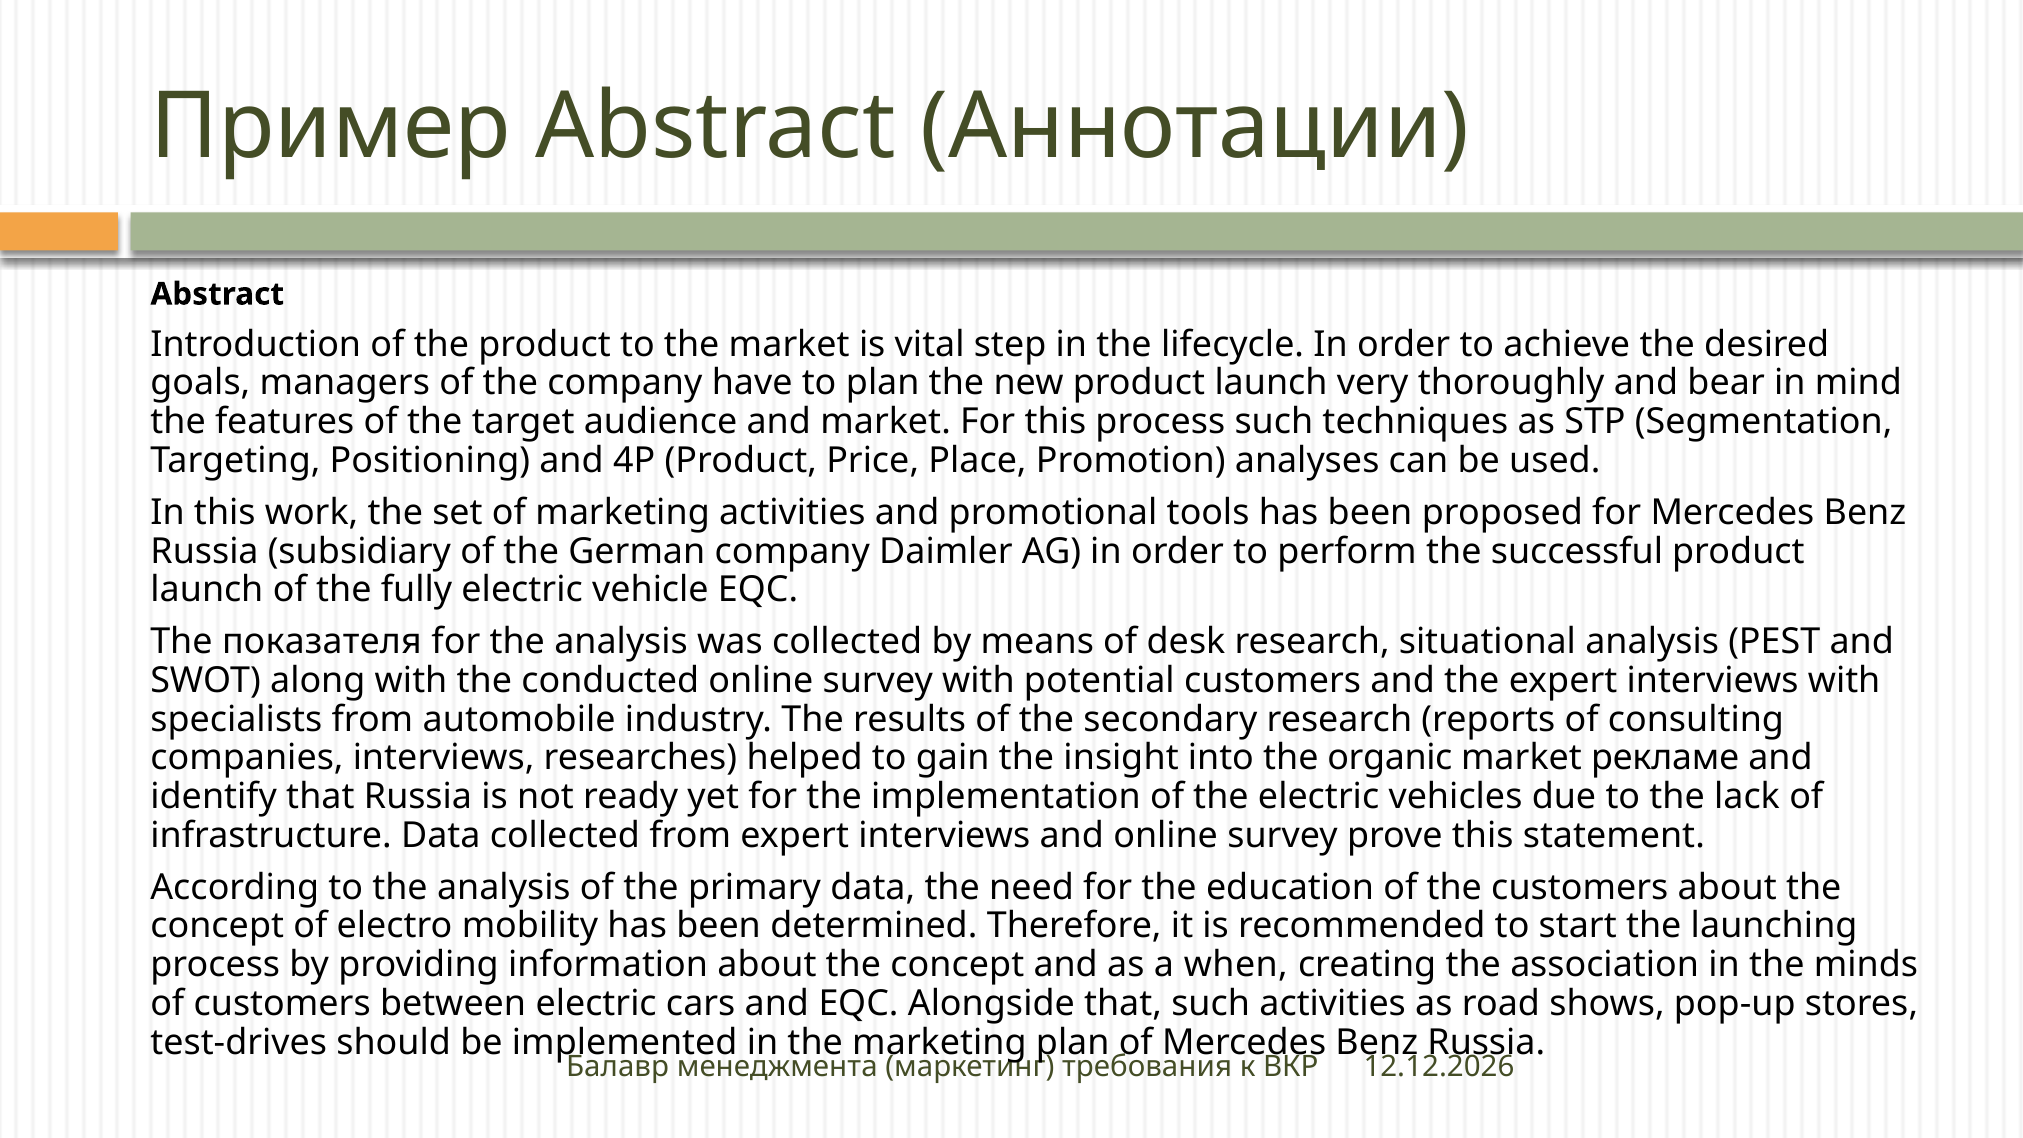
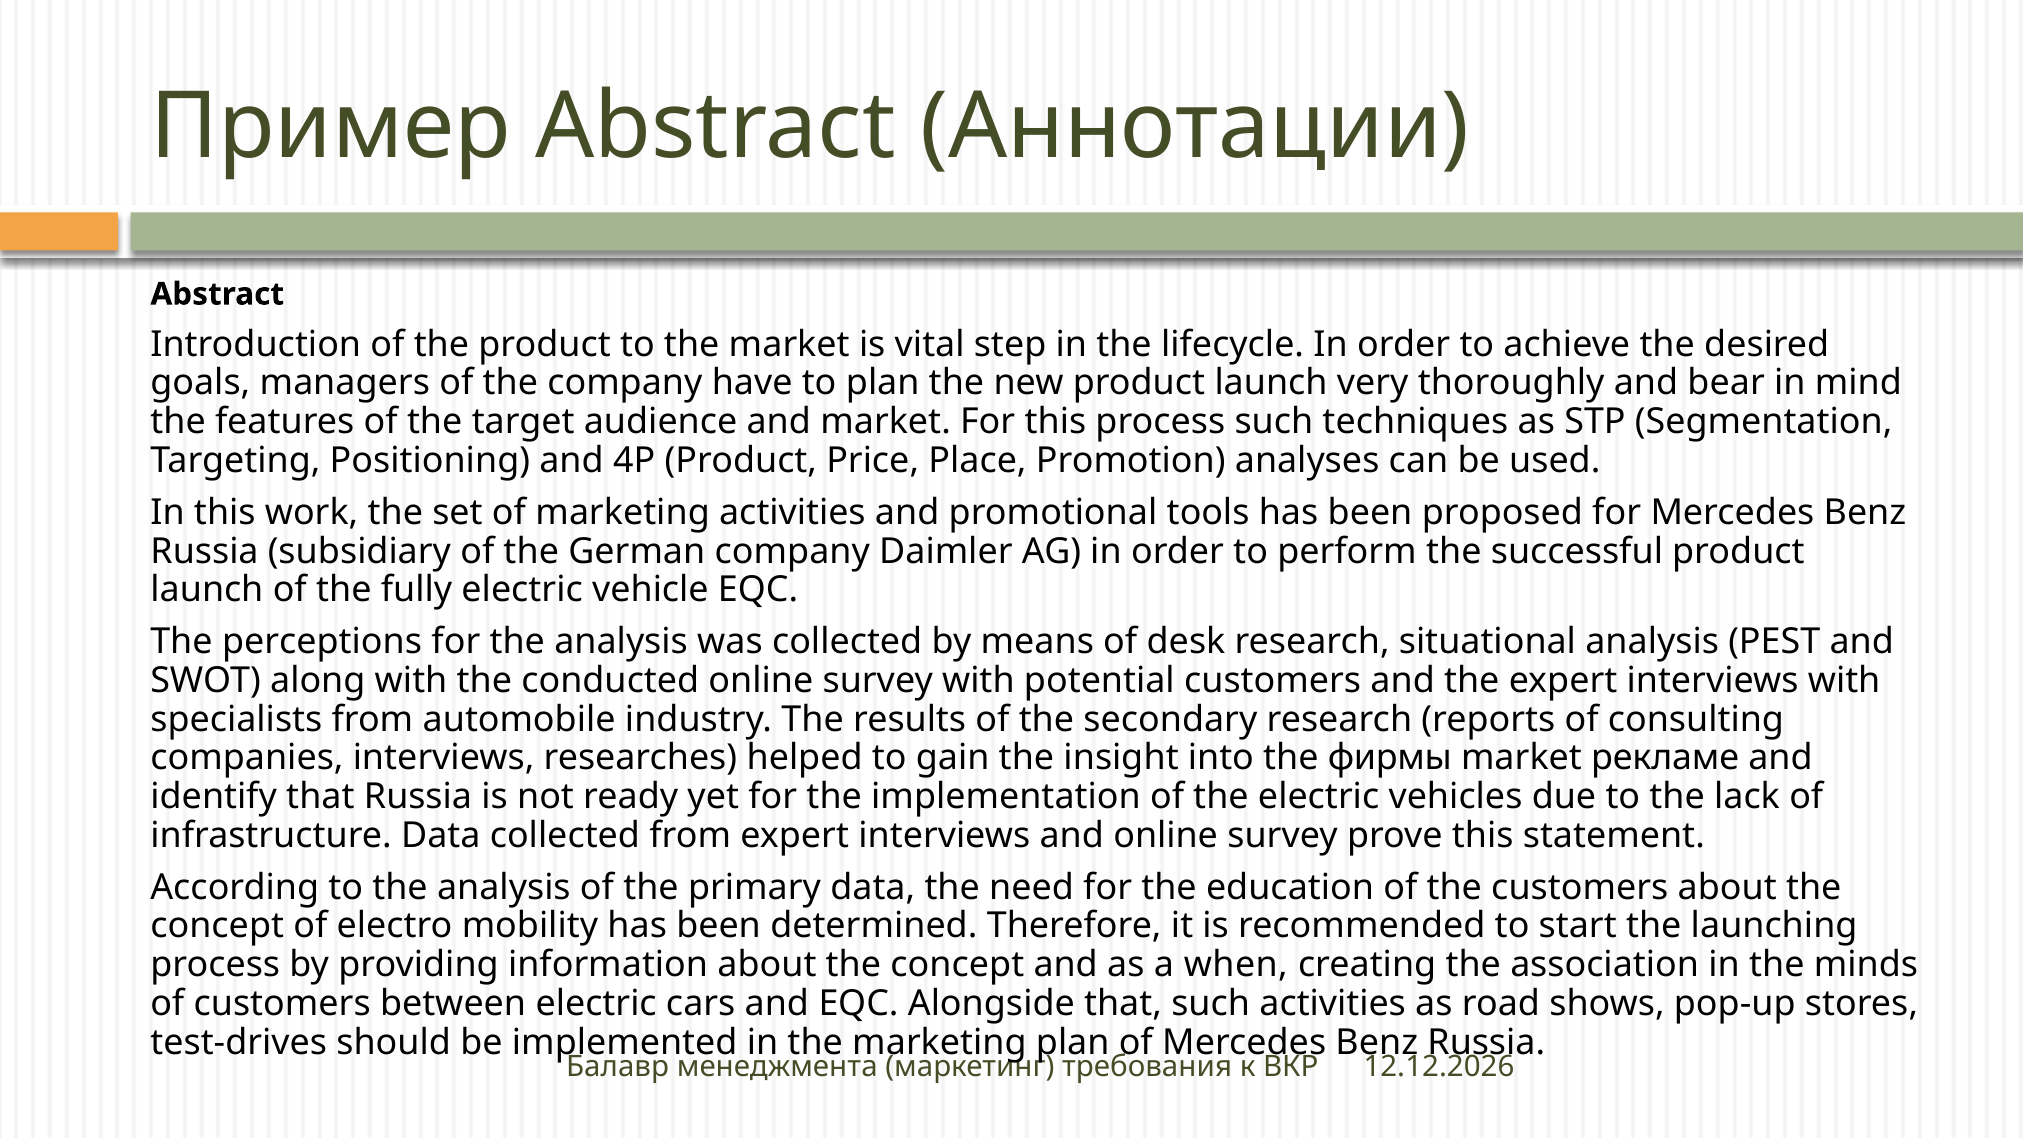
показателя: показателя -> perceptions (322, 642)
organic: organic -> фирмы (1390, 758)
